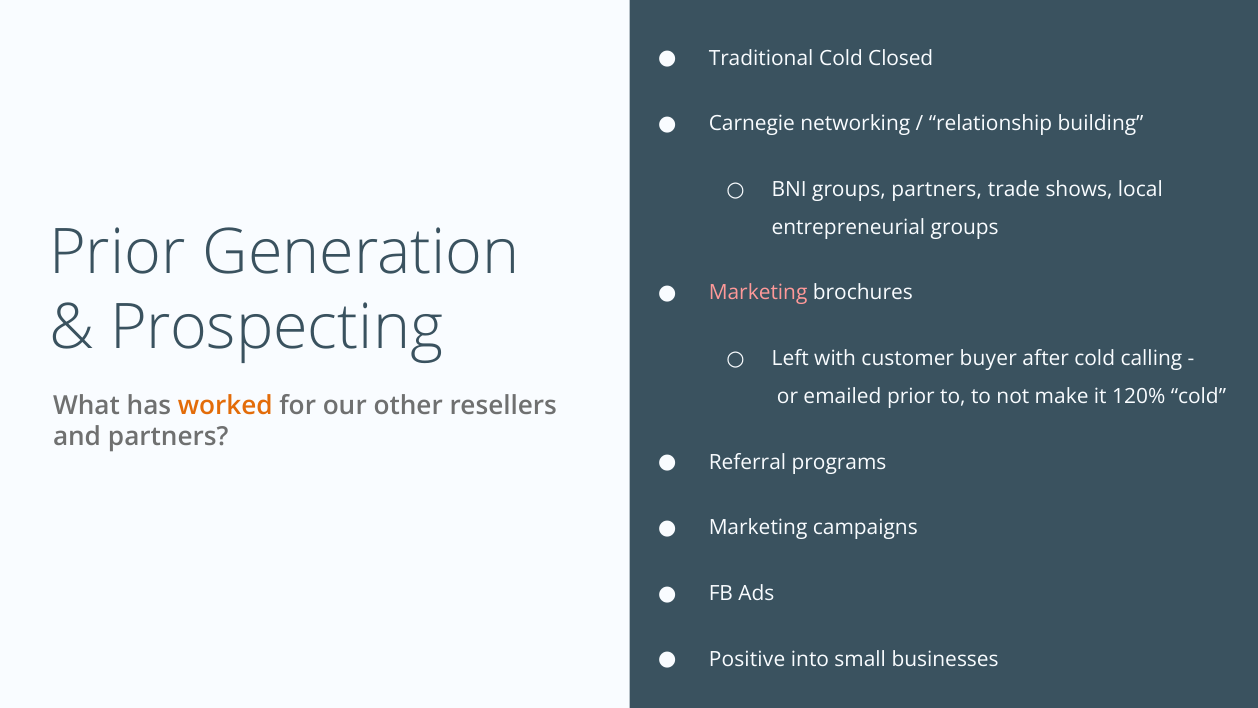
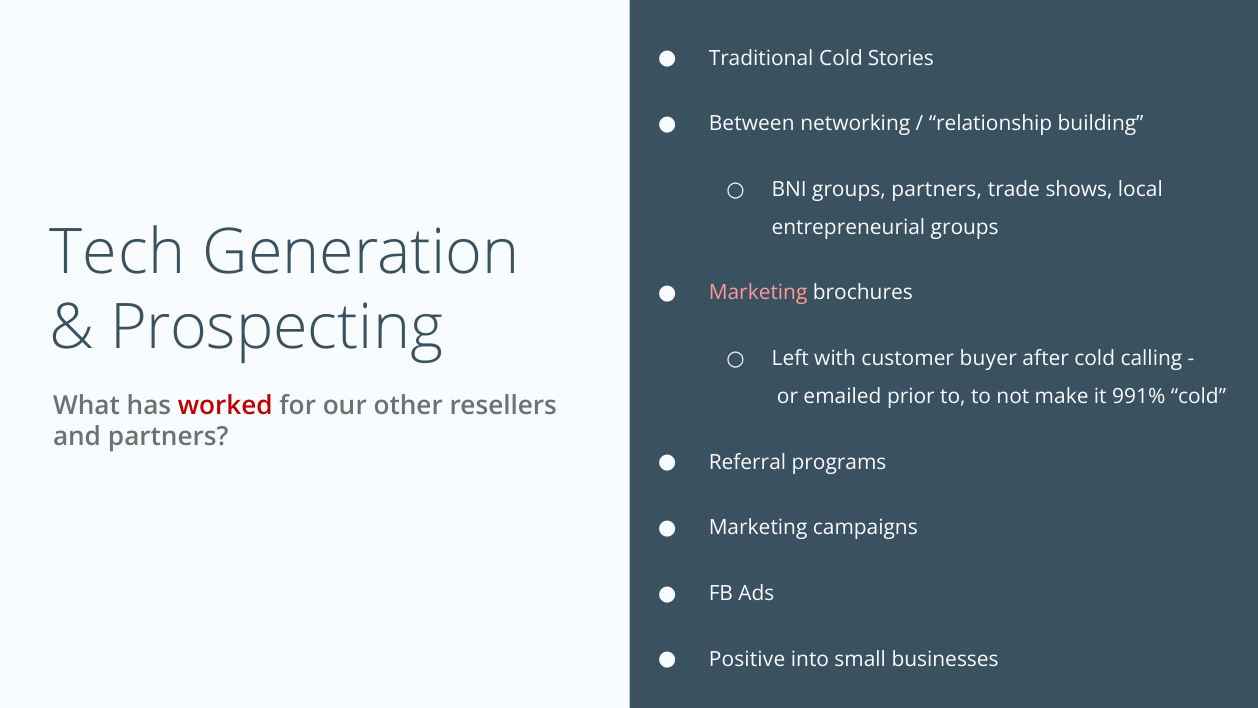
Closed: Closed -> Stories (901, 58)
Carnegie: Carnegie -> Between (752, 124)
Prior: Prior -> Tech (117, 252)
120%: 120% -> 991% (1139, 396)
worked colour: orange -> red (225, 405)
